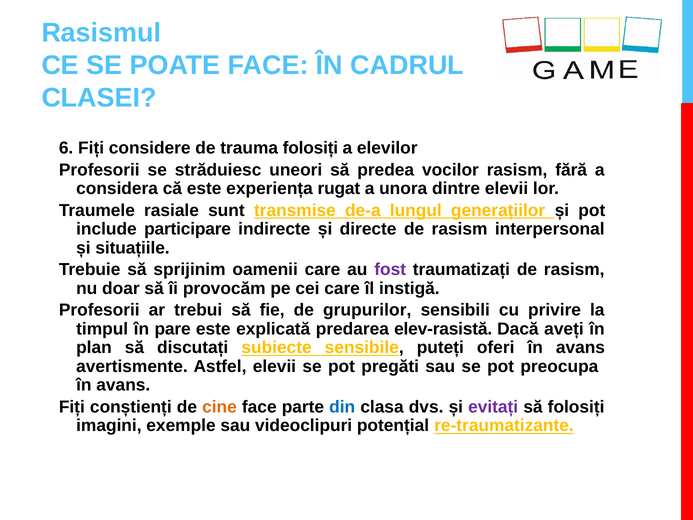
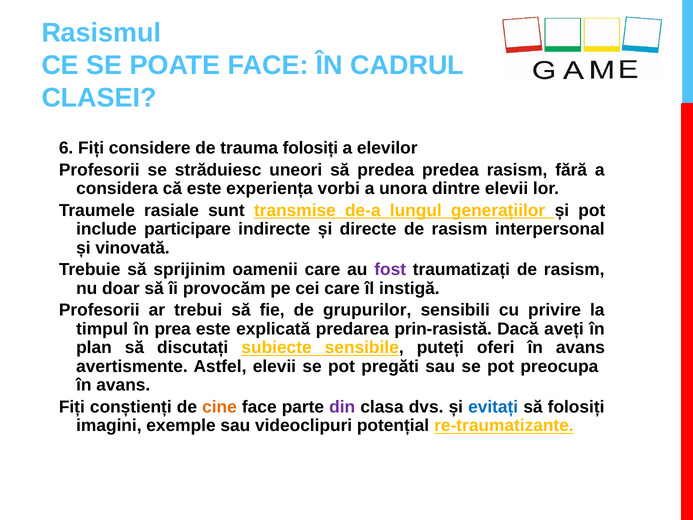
predea vocilor: vocilor -> predea (450, 170)
rugat: rugat -> vorbi (339, 188)
situațiile: situațiile -> vinovată (133, 248)
pare: pare -> prea (173, 329)
elev-rasistă: elev-rasistă -> prin-rasistă (443, 329)
din colour: blue -> purple (342, 407)
evitați colour: purple -> blue (493, 407)
